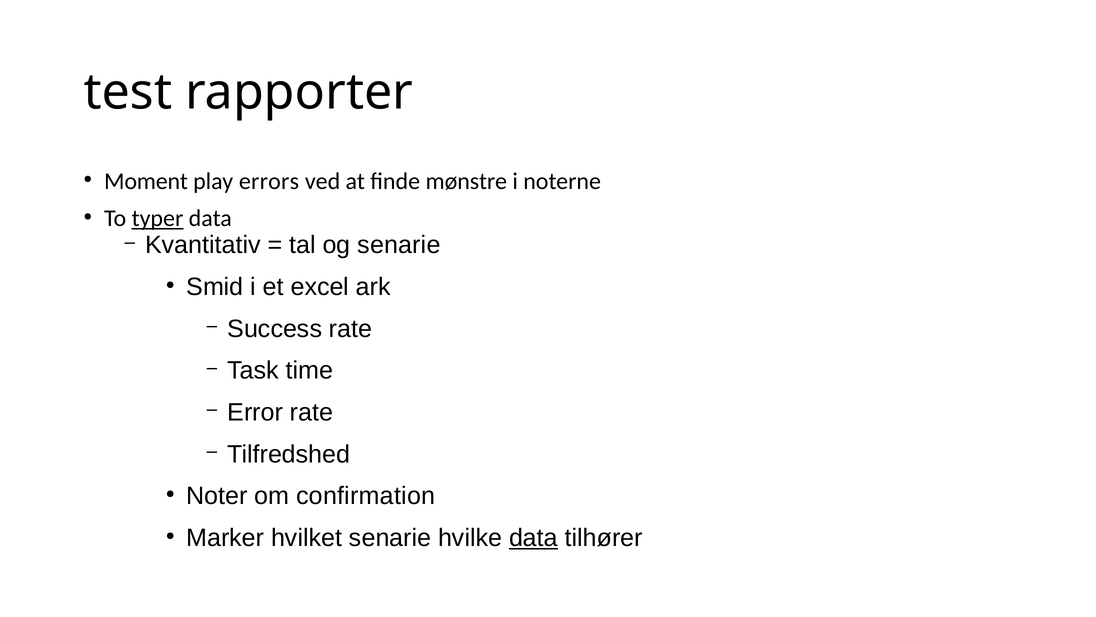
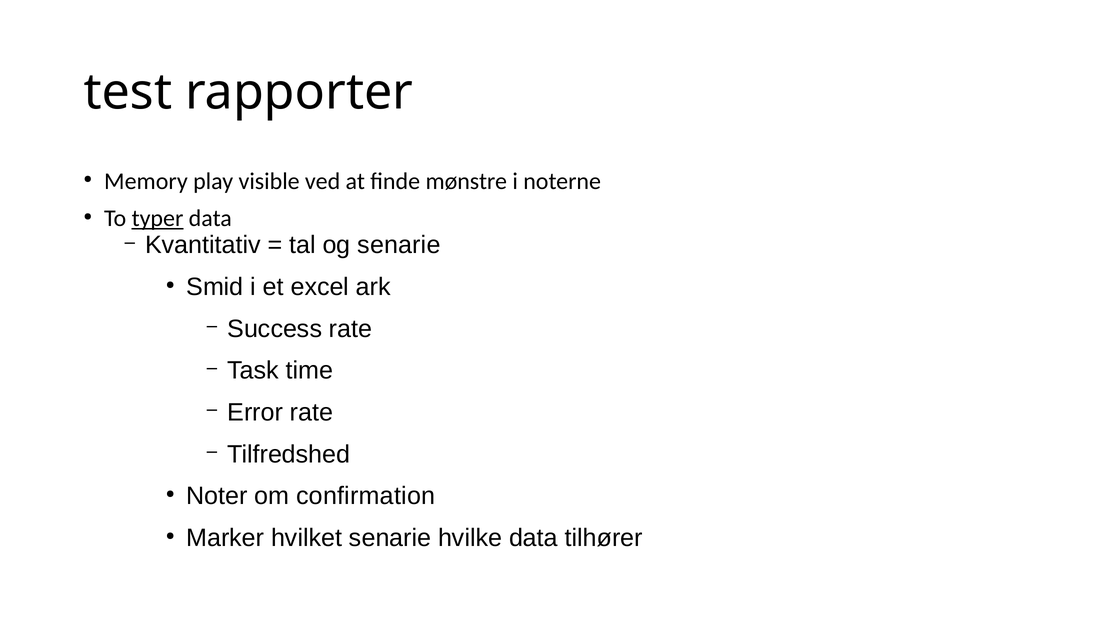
Moment: Moment -> Memory (146, 181)
errors: errors -> visible (269, 181)
data underline: present -> none (533, 537)
